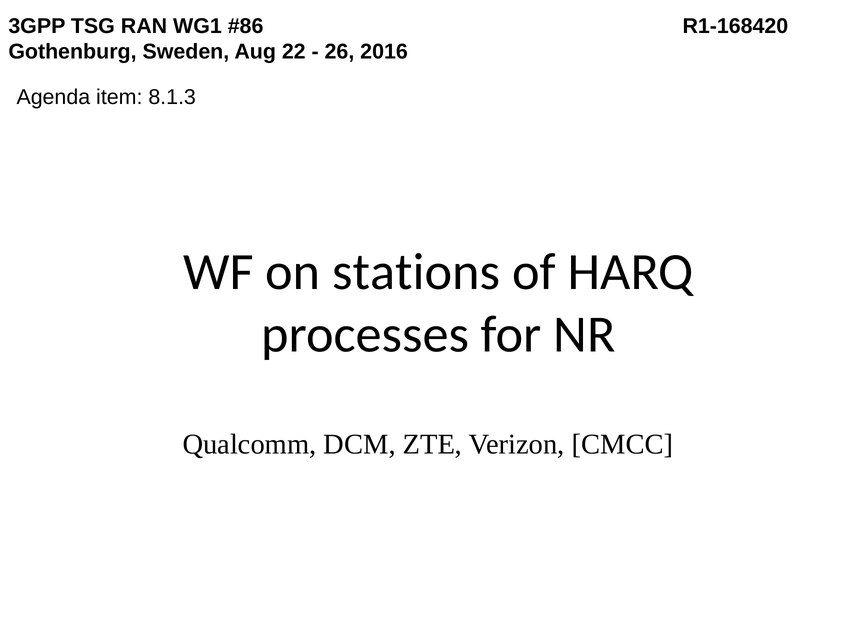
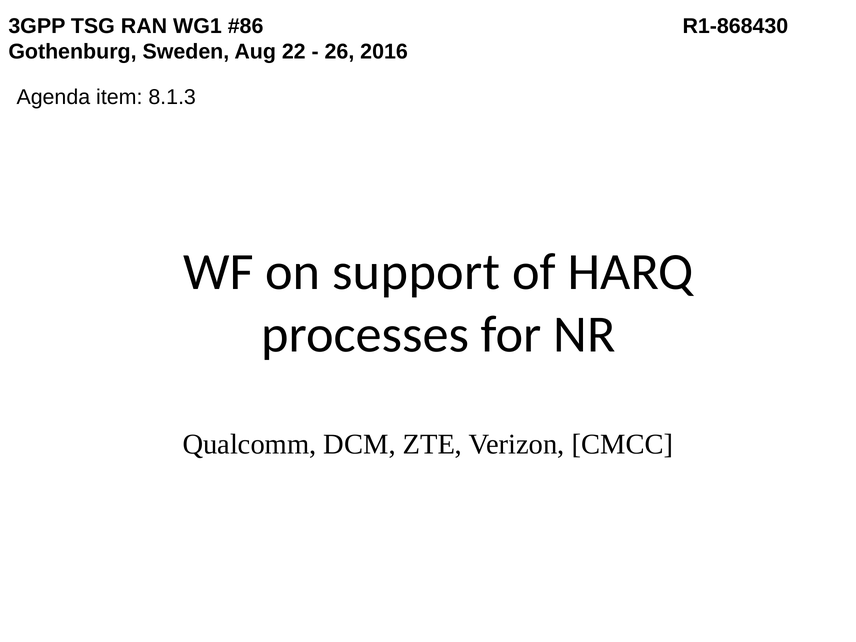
R1-168420: R1-168420 -> R1-868430 (735, 26)
stations: stations -> support (416, 272)
